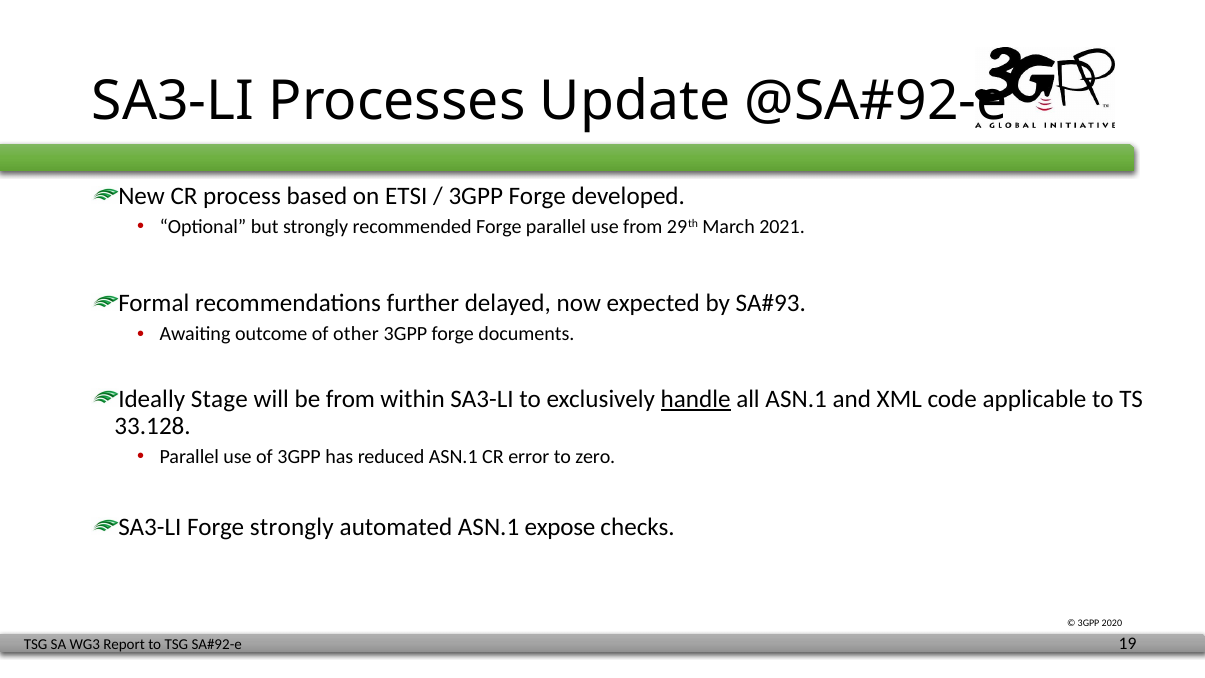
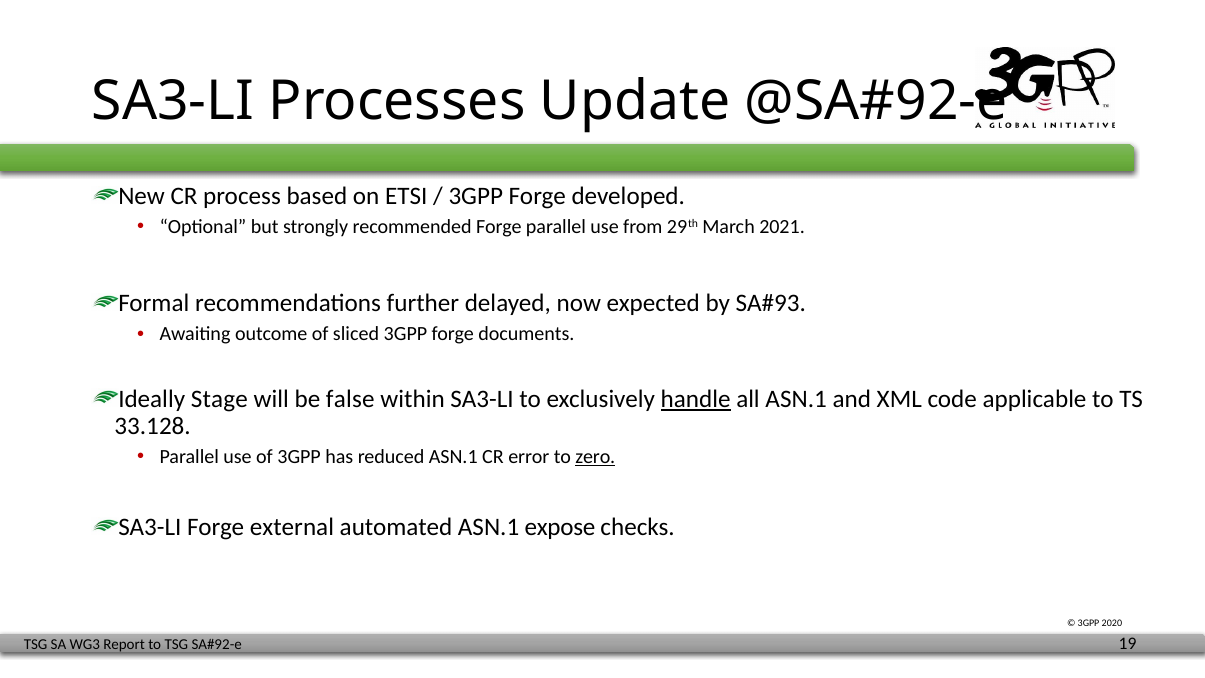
other: other -> sliced (356, 334)
be from: from -> false (350, 399)
zero underline: none -> present (595, 457)
Forge strongly: strongly -> external (292, 527)
